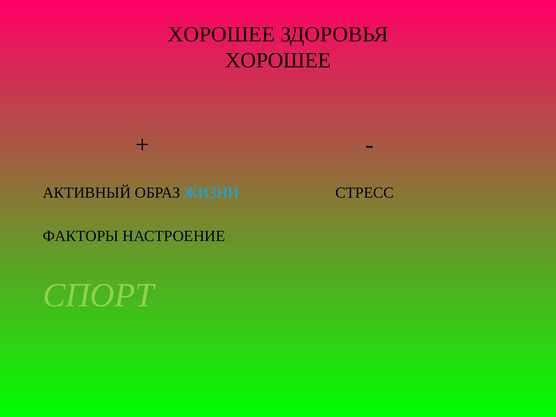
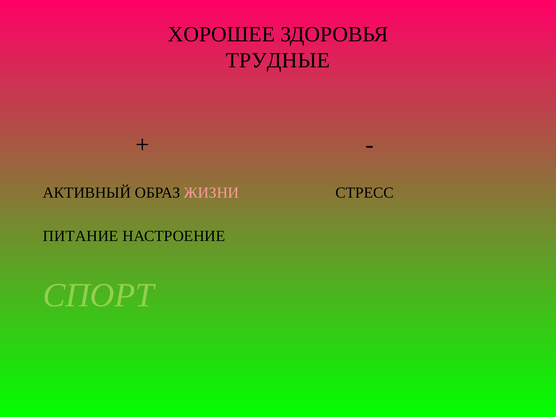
ХОРОШЕЕ: ХОРОШЕЕ -> ТРУДНЫЕ (278, 60)
ЖИЗНИ colour: light blue -> pink (211, 193)
ФАКТОРЫ: ФАКТОРЫ -> ПИТАНИЕ (81, 236)
